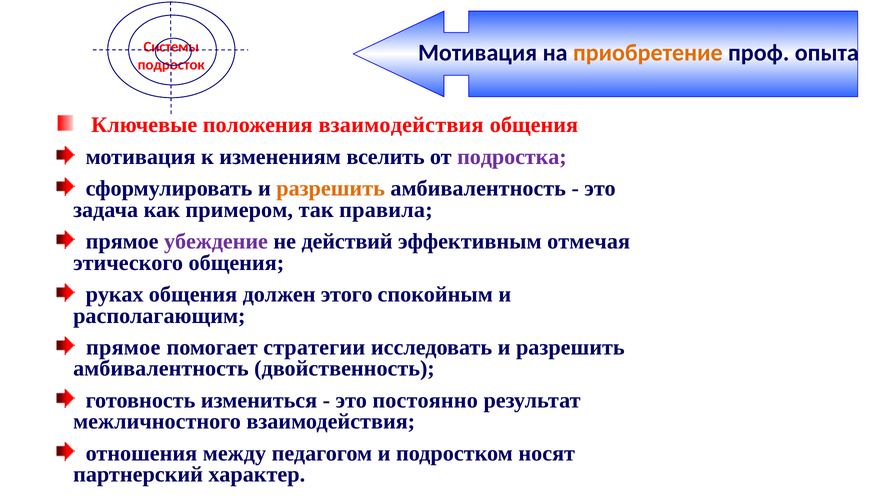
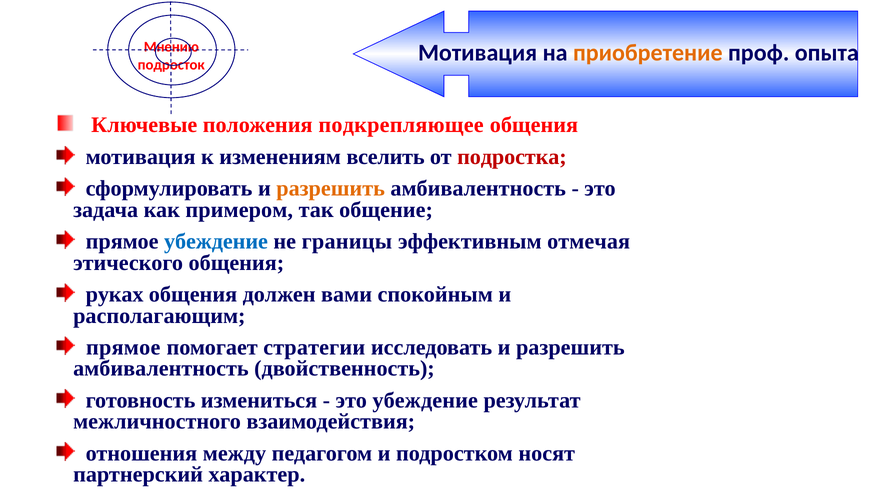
Системы: Системы -> Мнению (171, 47)
положения взаимодействия: взаимодействия -> подкрепляющее (401, 125)
подростка colour: purple -> red (512, 157)
правила: правила -> общение (386, 210)
убеждение colour: purple -> blue (216, 241)
действий: действий -> границы (347, 241)
этого: этого -> вами (347, 294)
это постоянно: постоянно -> убеждение (425, 400)
